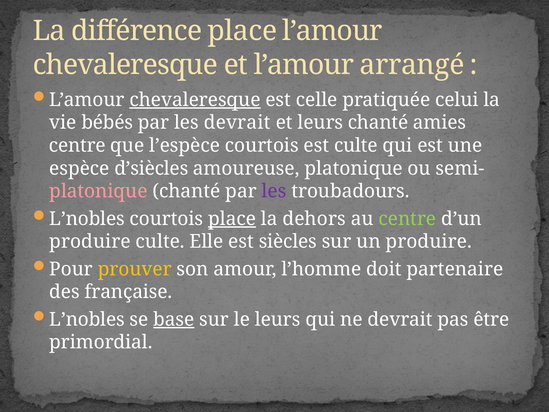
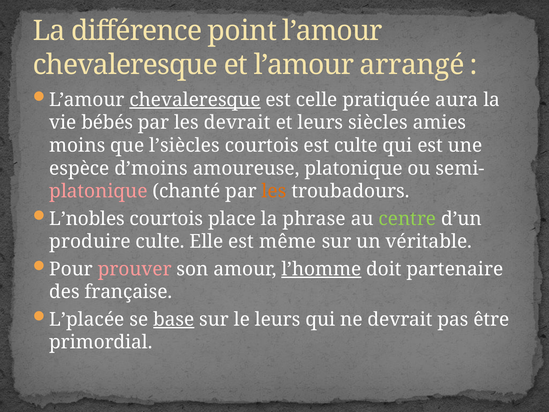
différence place: place -> point (242, 31)
celui: celui -> aura (457, 100)
leurs chanté: chanté -> siècles (378, 123)
centre: centre -> moins (77, 145)
l’espèce: l’espèce -> l’siècles (184, 145)
d’siècles: d’siècles -> d’moins (151, 168)
les colour: purple -> orange (274, 191)
place underline: present -> none (232, 219)
dehors: dehors -> phrase (314, 219)
siècles: siècles -> même (288, 241)
un produire: produire -> véritable (429, 241)
prouver colour: yellow -> pink (135, 269)
l’homme underline: none -> present (321, 269)
L’nobles: L’nobles -> L’placée (87, 319)
